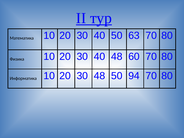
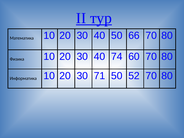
63: 63 -> 66 (134, 36)
40 48: 48 -> 74 (117, 57)
30 48: 48 -> 71 (100, 76)
94: 94 -> 52 (134, 76)
